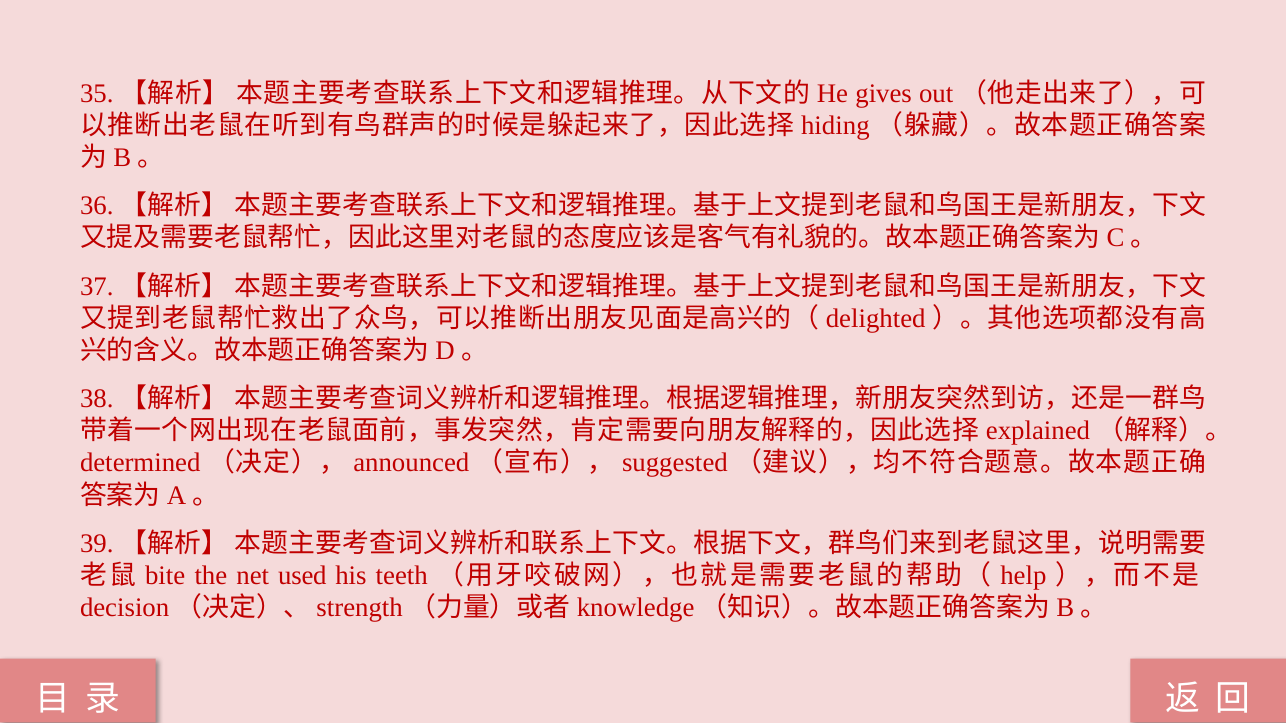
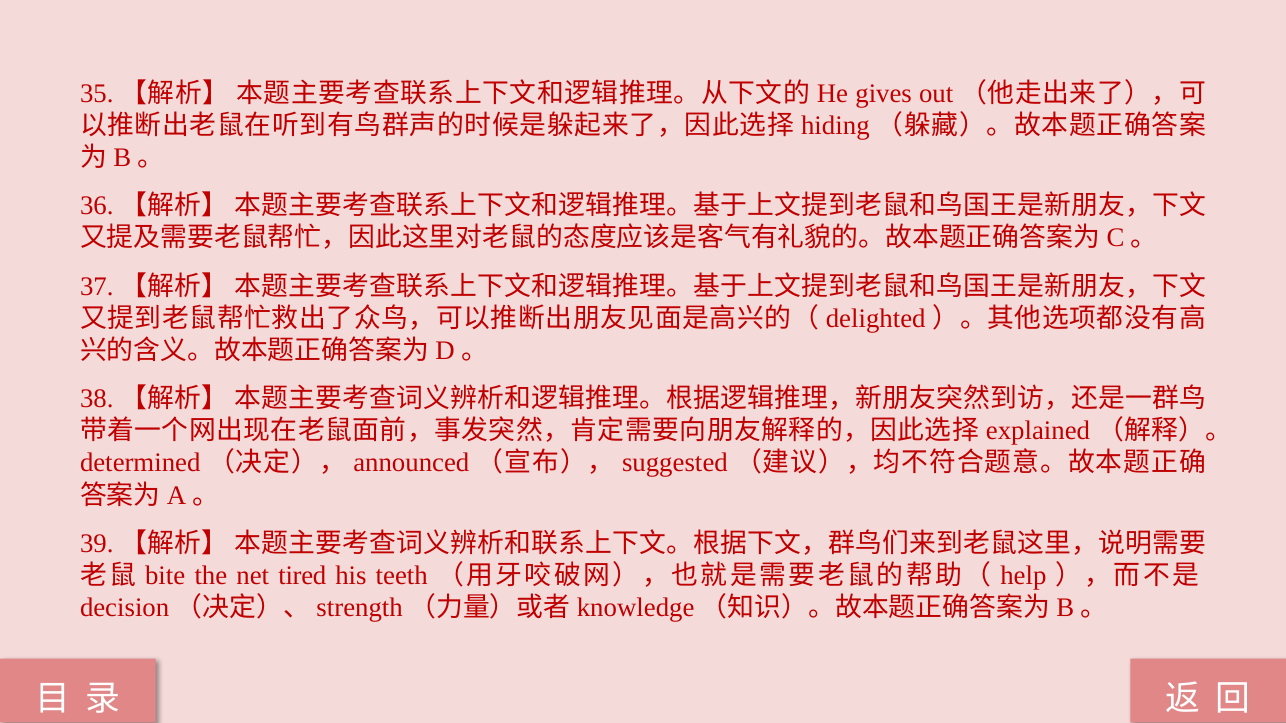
used: used -> tired (302, 576)
